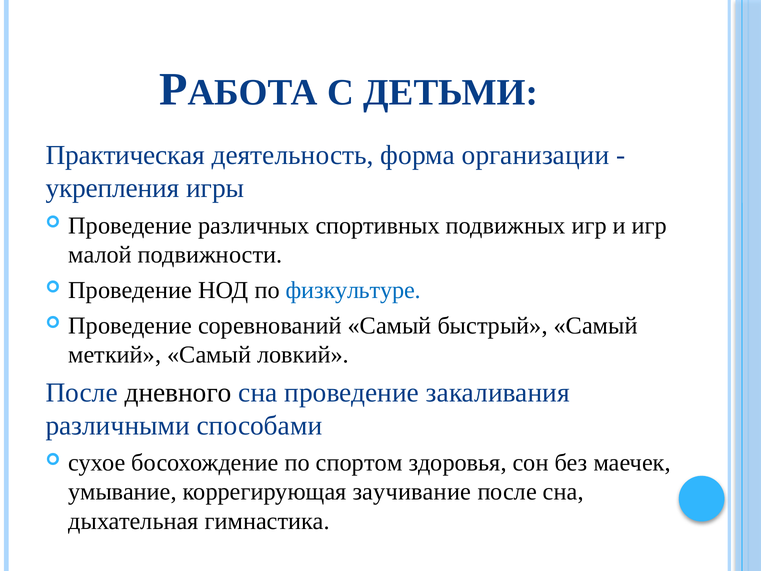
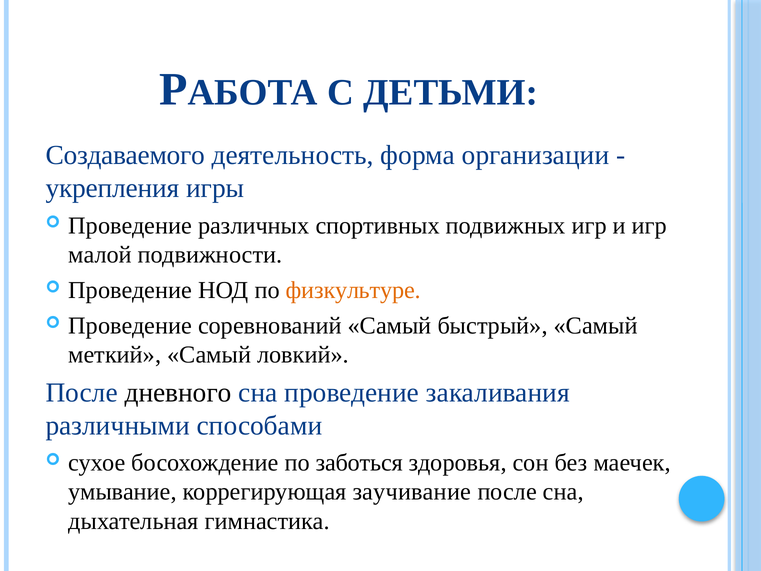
Практическая: Практическая -> Создаваемого (125, 155)
физкультуре colour: blue -> orange (353, 290)
спортом: спортом -> заботься (359, 463)
